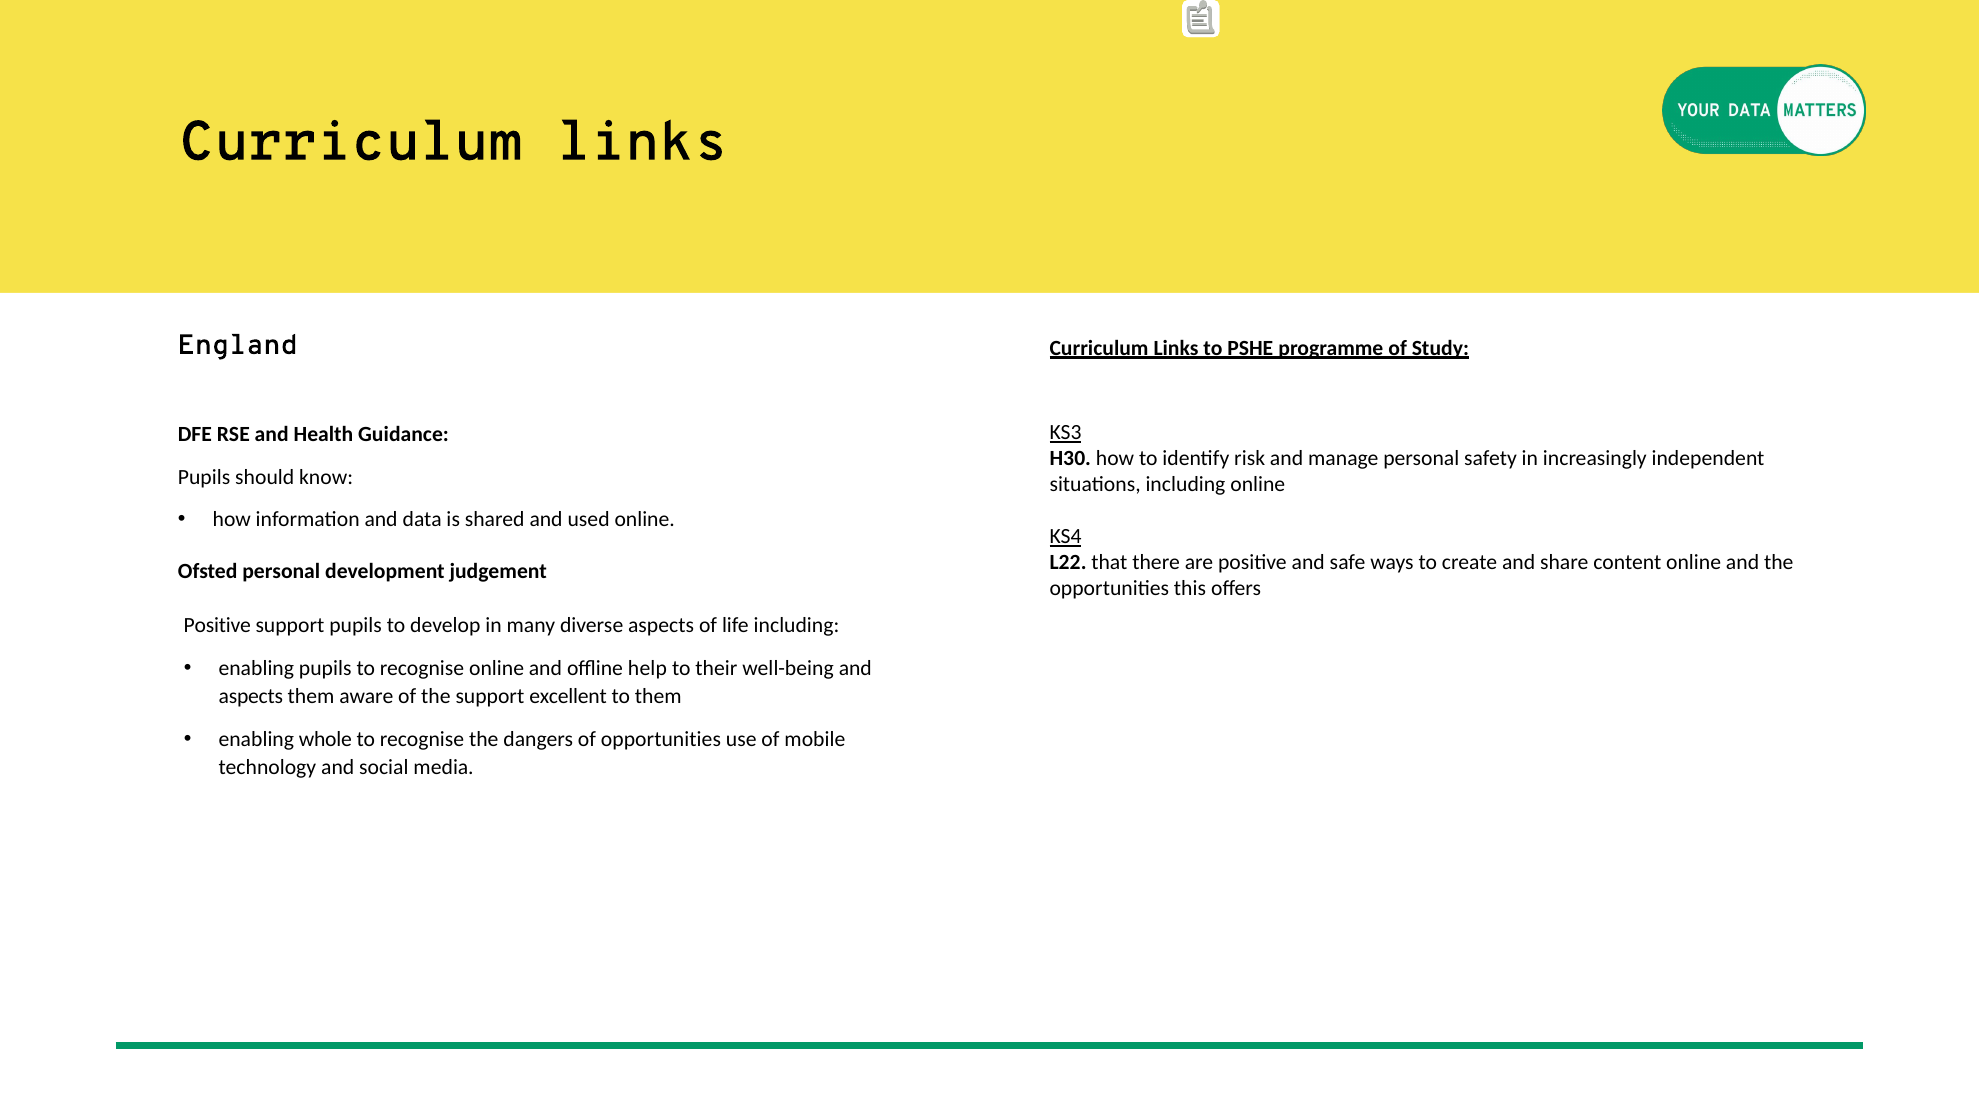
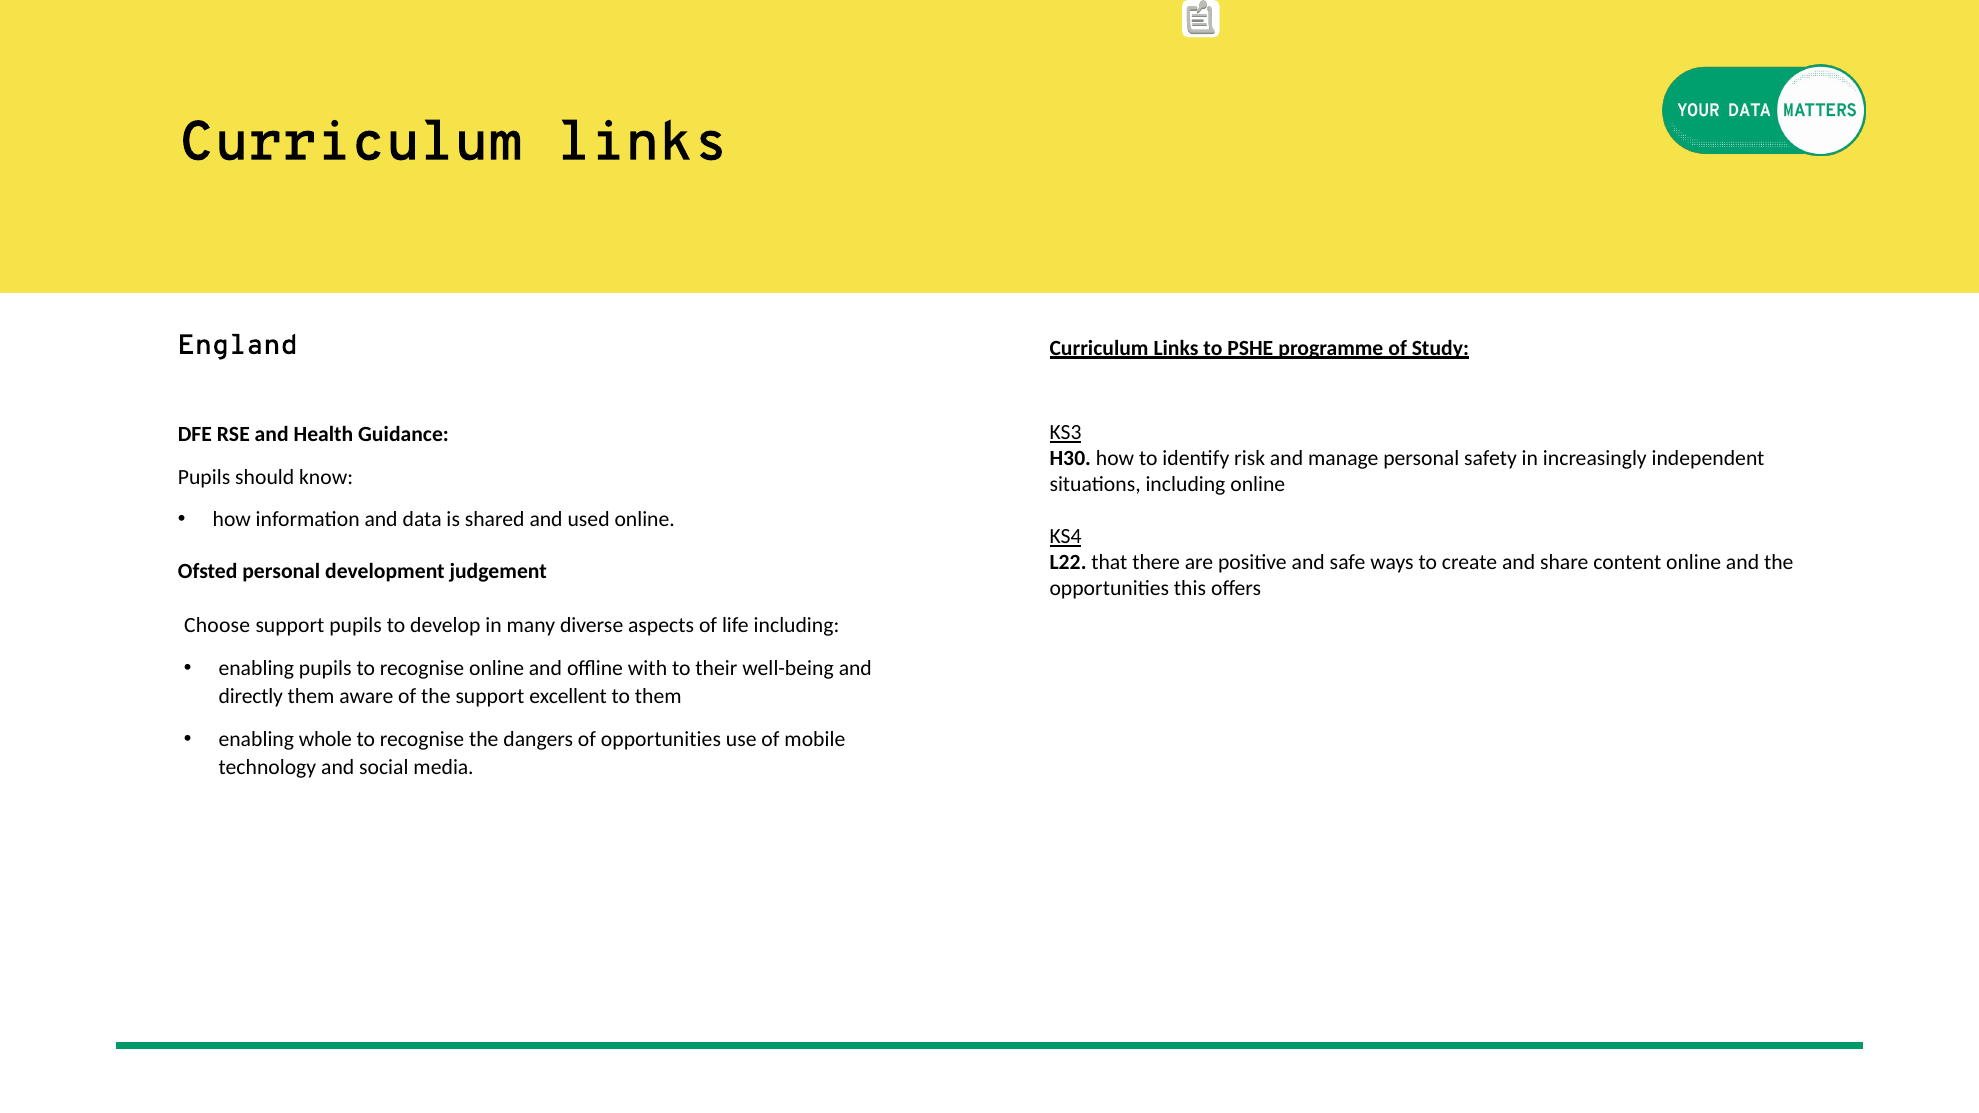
Positive: Positive -> Choose (217, 625)
help: help -> with (648, 668)
aspects: aspects -> directly (251, 696)
